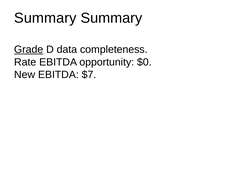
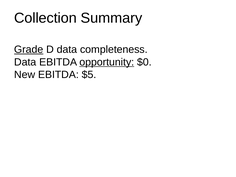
Summary: Summary -> Collection (45, 18)
Rate: Rate -> Data (25, 62)
opportunity underline: none -> present (107, 62)
$7: $7 -> $5 (89, 75)
